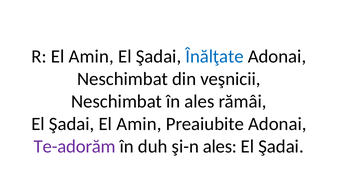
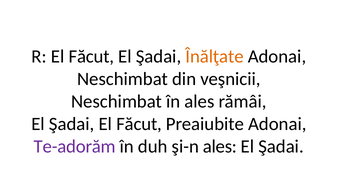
R El Amin: Amin -> Făcut (91, 56)
Înălţate colour: blue -> orange (215, 56)
Şadai El Amin: Amin -> Făcut (139, 124)
